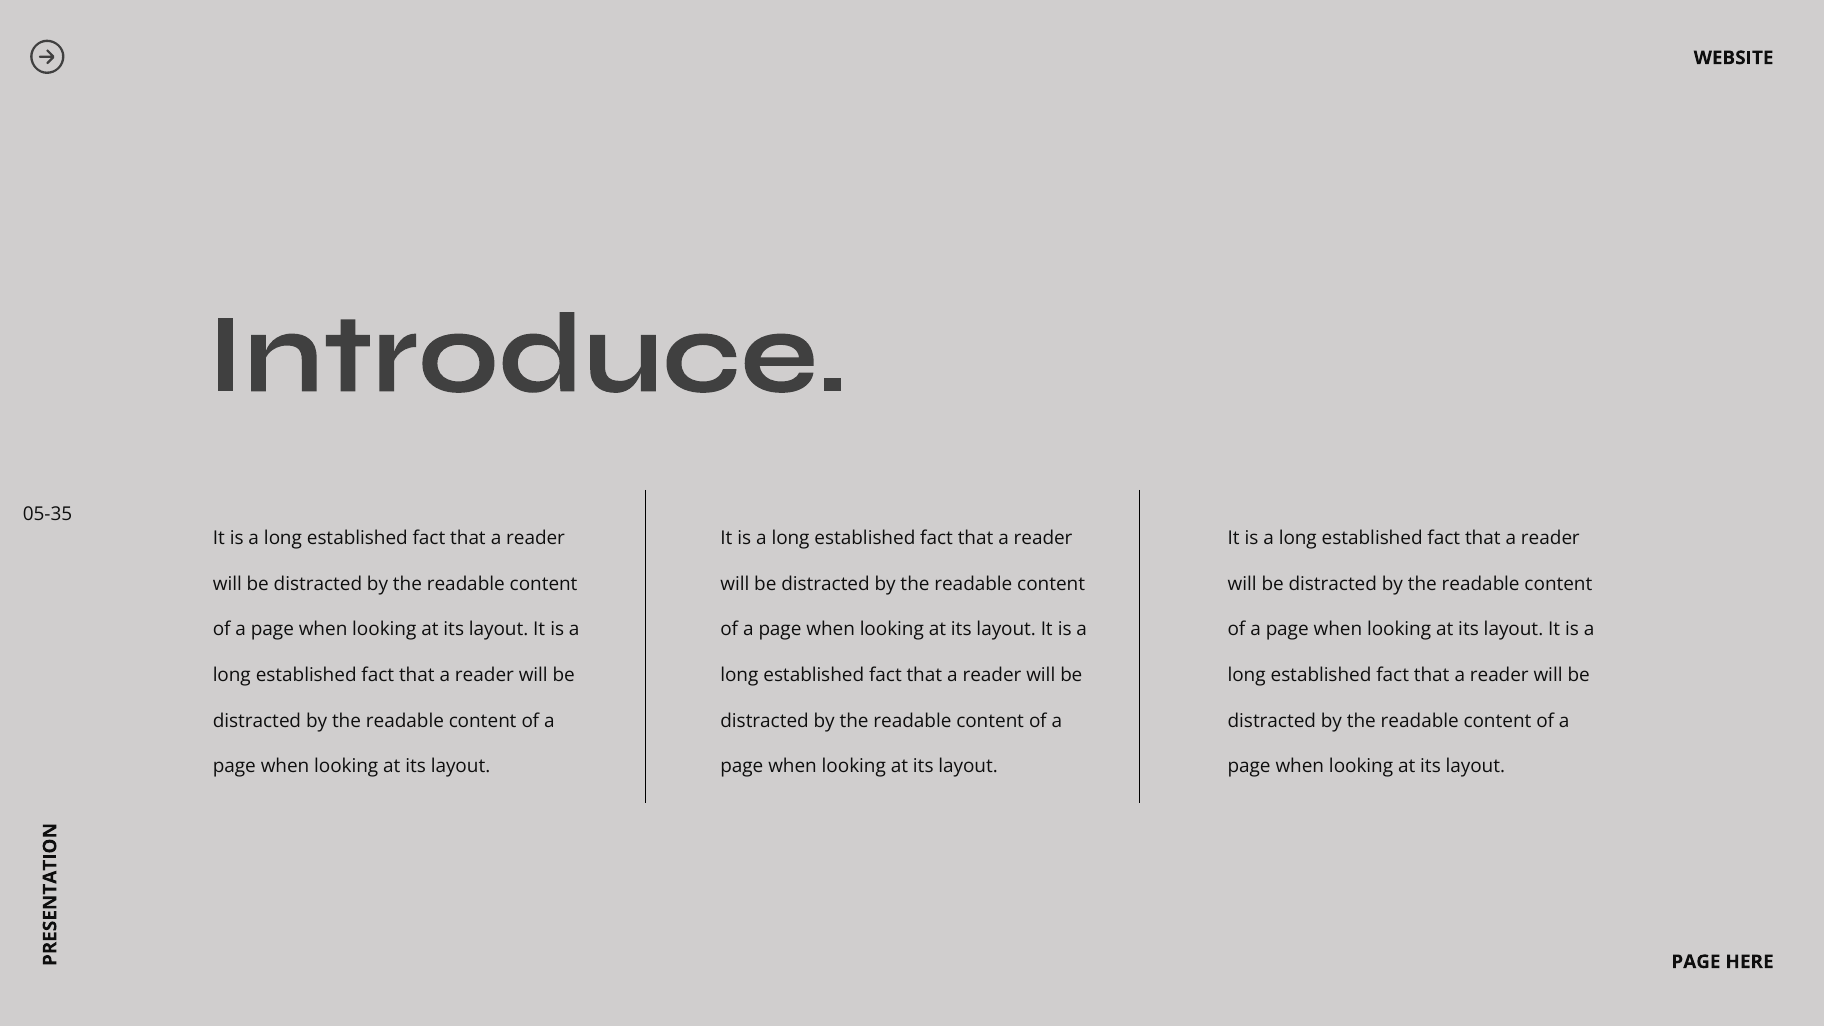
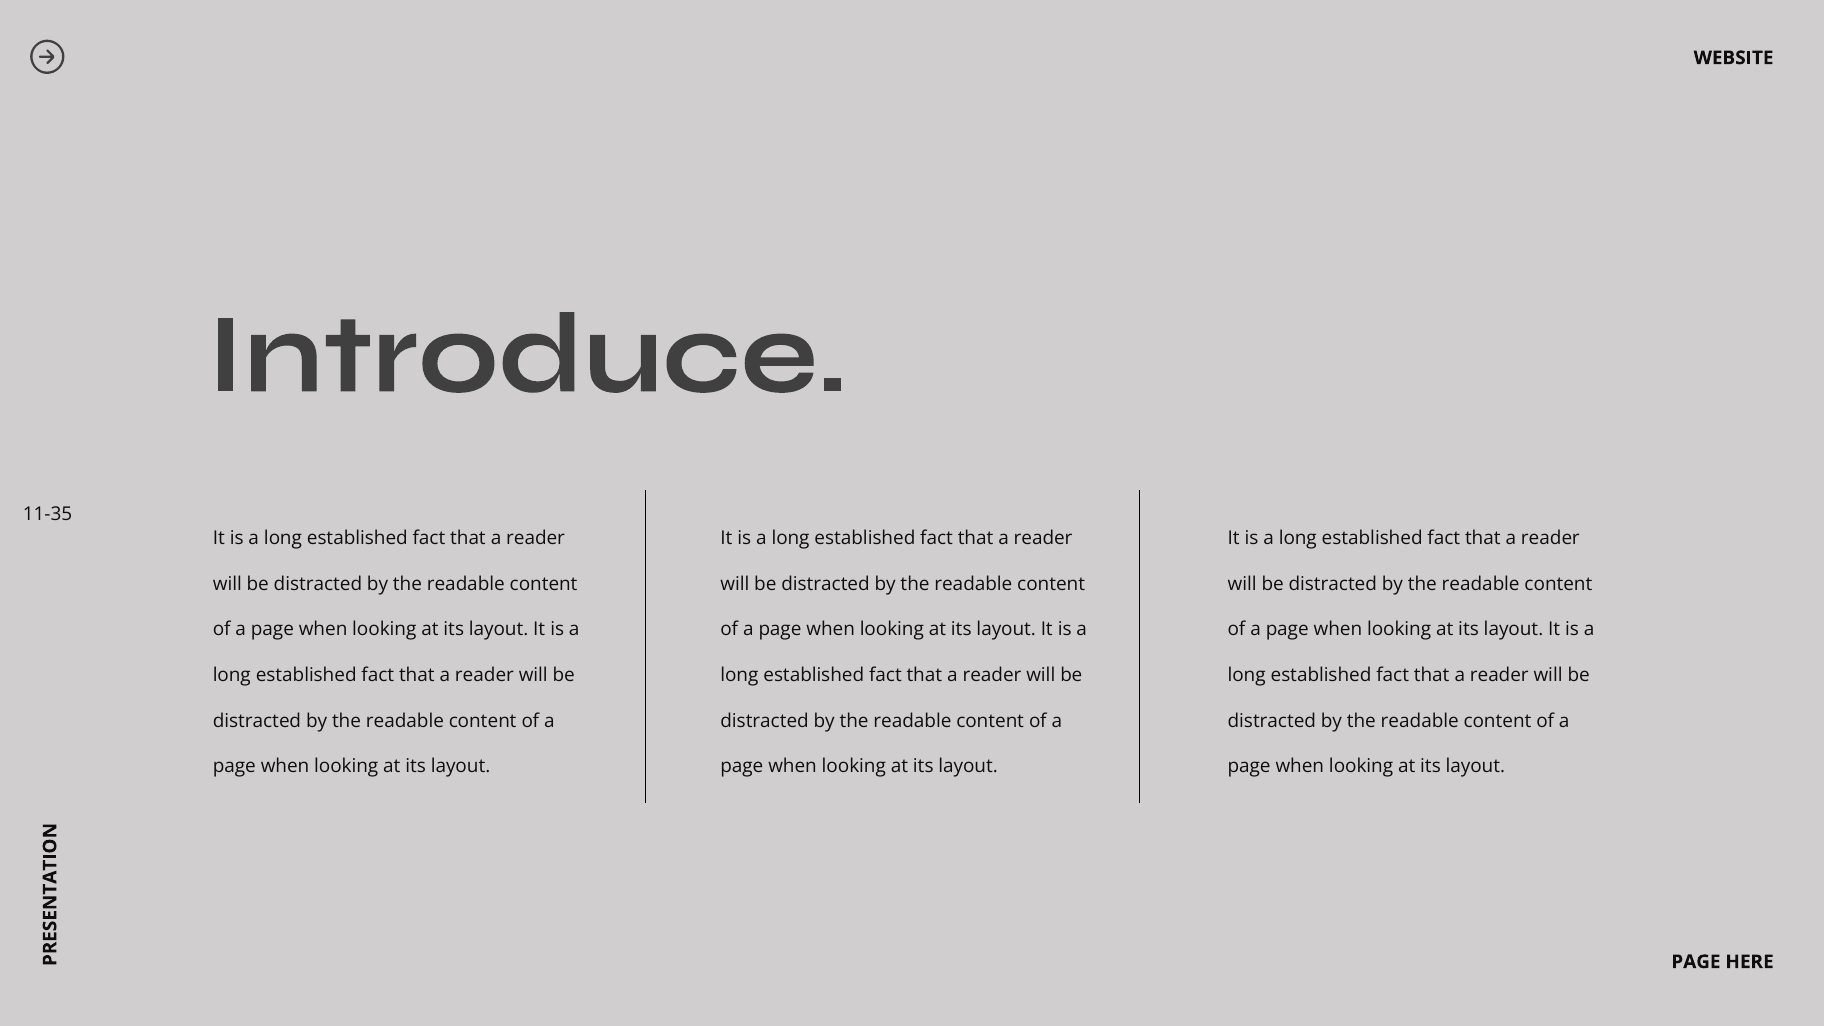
05-35: 05-35 -> 11-35 (48, 514)
